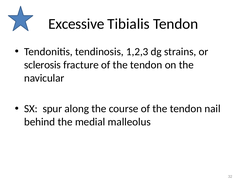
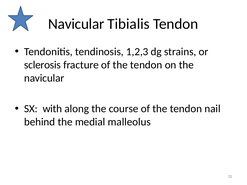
Excessive: Excessive -> Navicular (76, 24)
spur: spur -> with (52, 109)
